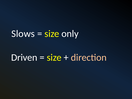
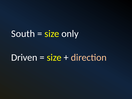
Slows: Slows -> South (23, 34)
